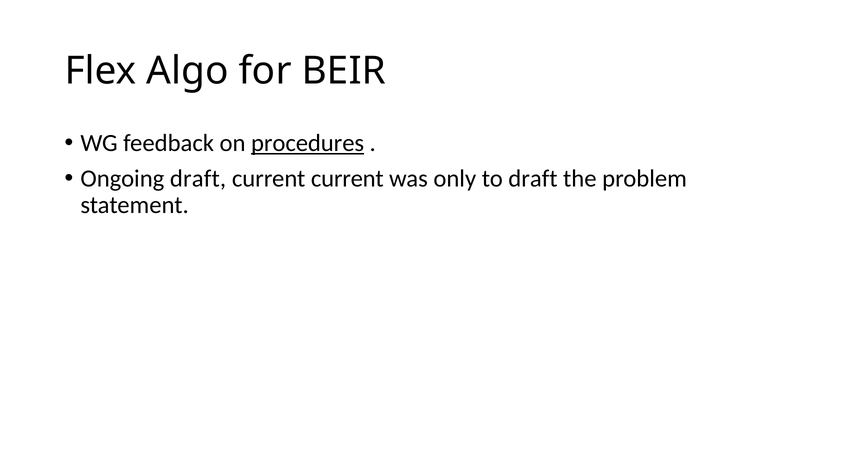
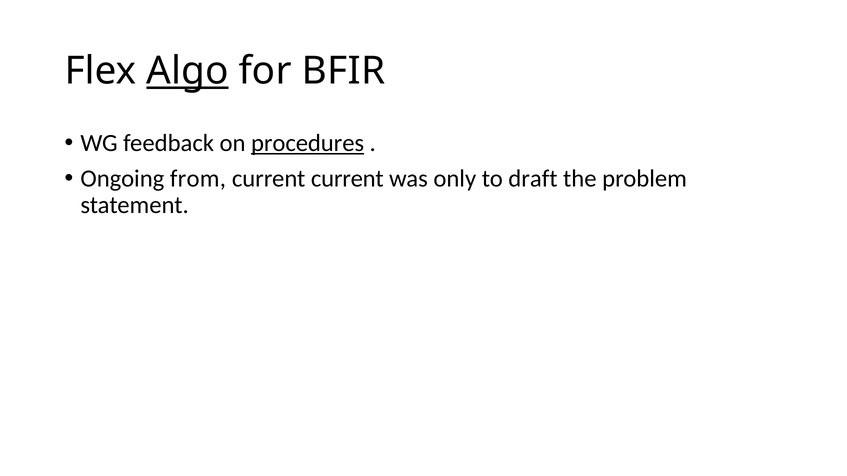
Algo underline: none -> present (188, 71)
BEIR: BEIR -> BFIR (344, 71)
Ongoing draft: draft -> from (198, 179)
